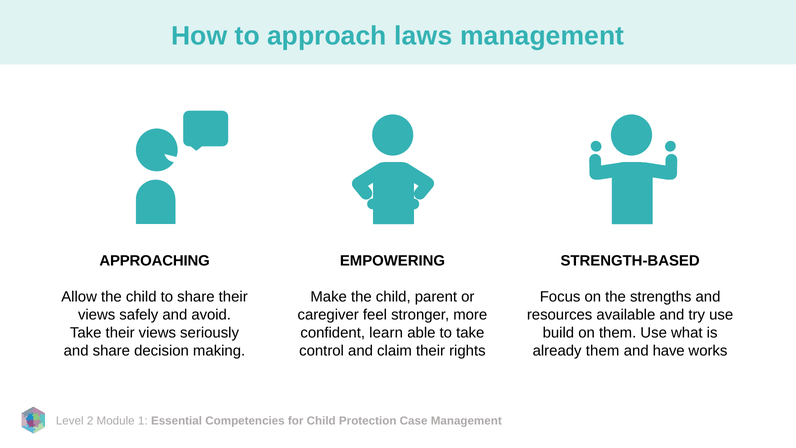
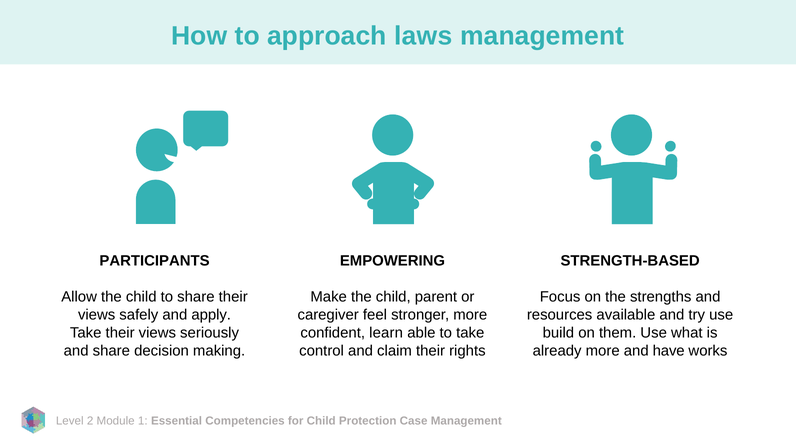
APPROACHING: APPROACHING -> PARTICIPANTS (155, 261)
avoid: avoid -> apply (211, 315)
already them: them -> more (603, 350)
